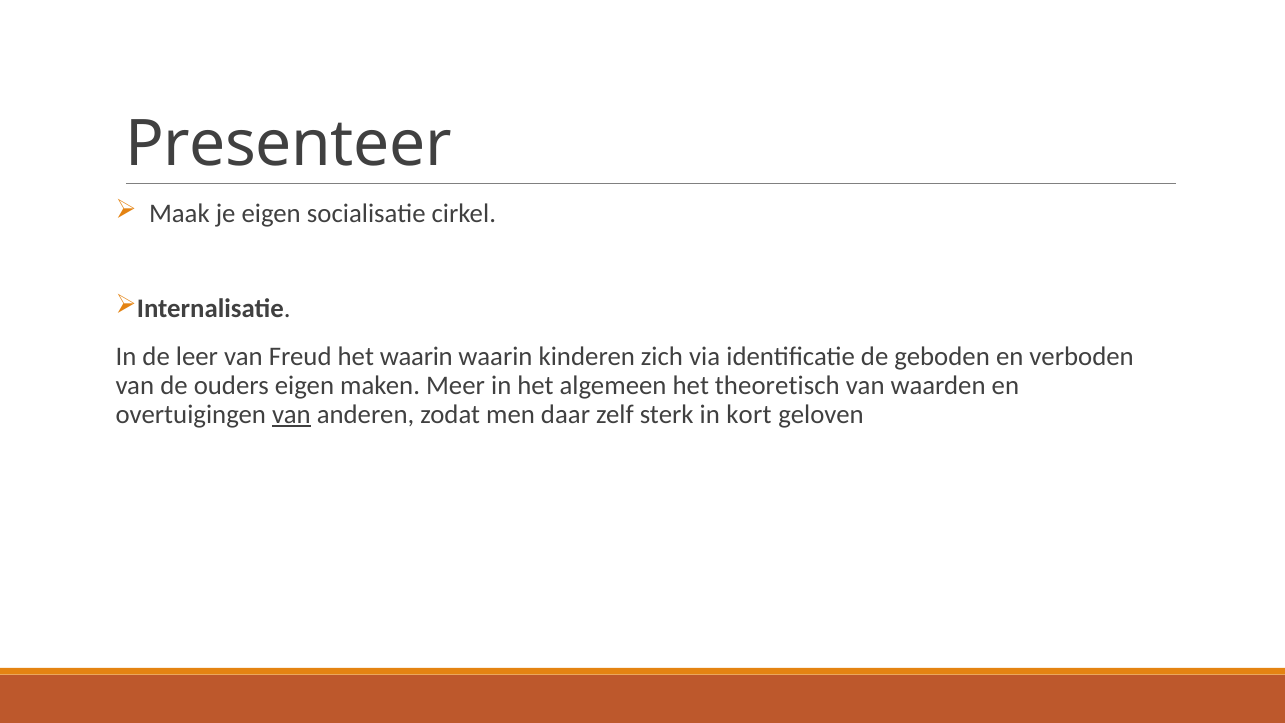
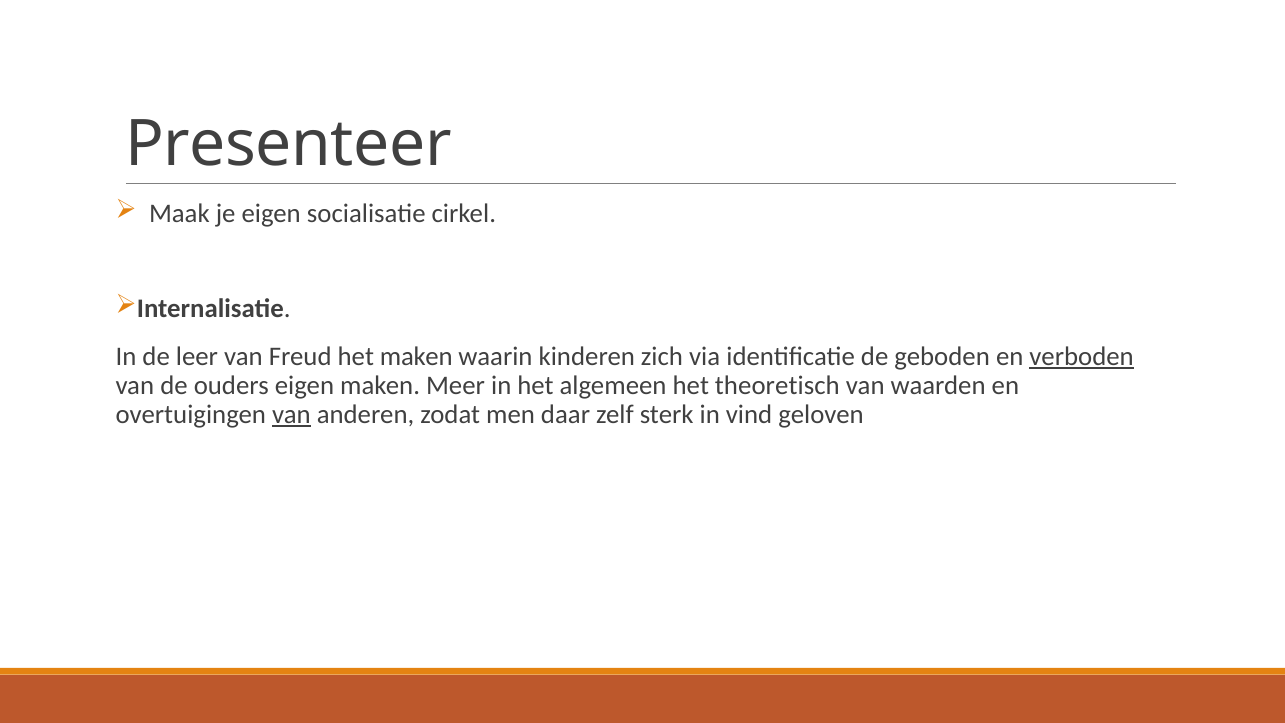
het waarin: waarin -> maken (416, 357)
verboden underline: none -> present (1082, 357)
kort: kort -> vind (749, 414)
